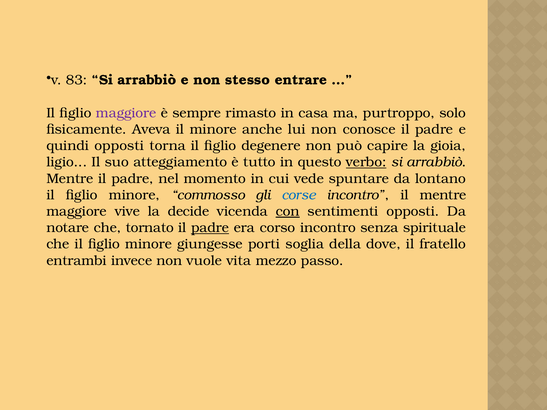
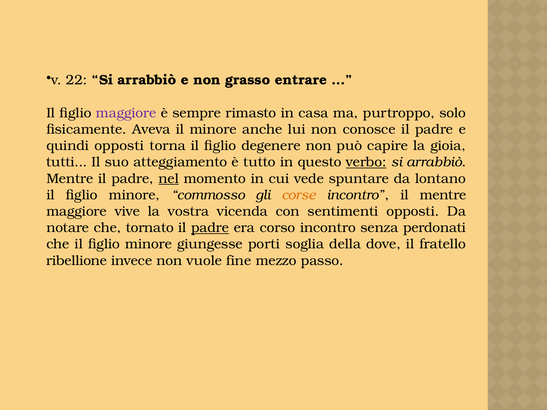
83: 83 -> 22 (77, 80)
stesso: stesso -> grasso (248, 80)
ligio: ligio -> tutti (67, 162)
nel underline: none -> present (169, 179)
corse colour: blue -> orange (299, 195)
decide: decide -> vostra (188, 211)
con underline: present -> none (288, 211)
spirituale: spirituale -> perdonati (435, 228)
entrambi: entrambi -> ribellione (77, 261)
vita: vita -> fine (239, 261)
